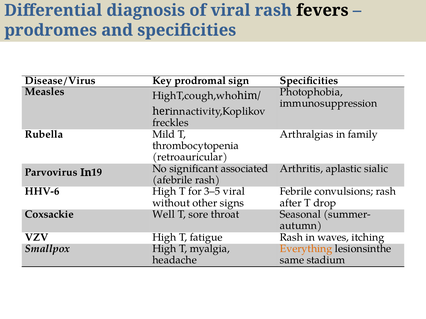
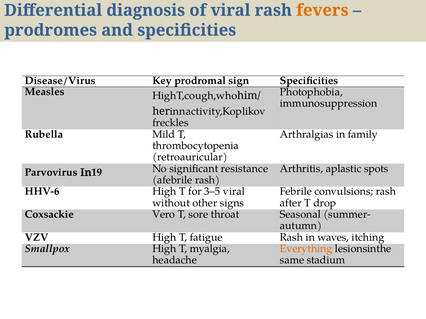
fevers colour: black -> orange (322, 10)
sialic: sialic -> spots (376, 169)
associated: associated -> resistance (245, 169)
Well: Well -> Vero (164, 215)
